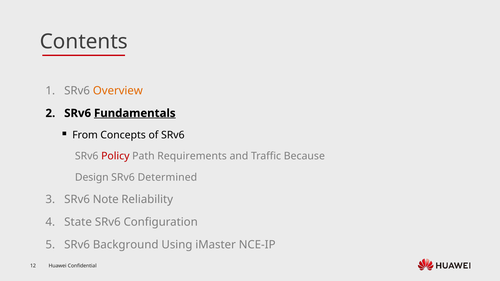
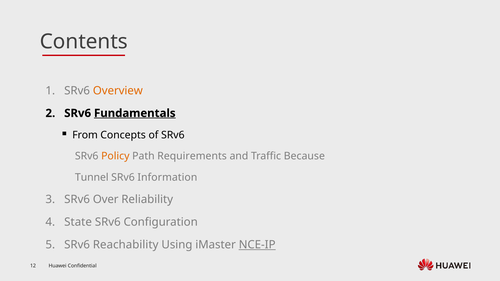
Policy colour: red -> orange (115, 156)
Design: Design -> Tunnel (92, 178)
Determined: Determined -> Information (167, 178)
Note: Note -> Over (106, 200)
Background: Background -> Reachability (126, 245)
NCE-IP underline: none -> present (257, 245)
